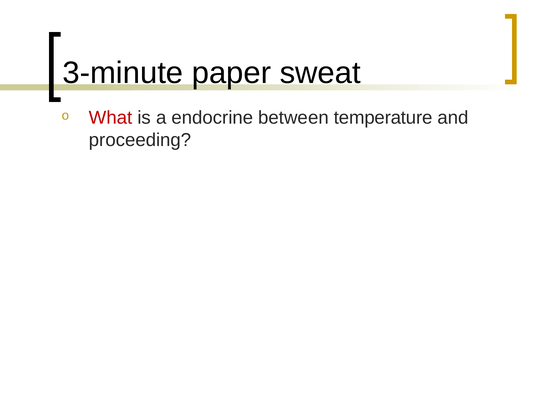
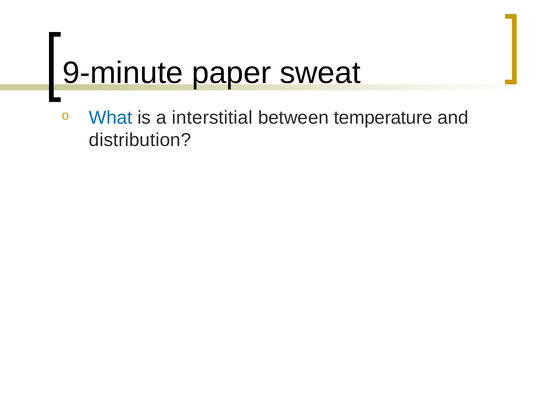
3-minute: 3-minute -> 9-minute (123, 73)
What colour: red -> blue (111, 118)
endocrine: endocrine -> interstitial (212, 118)
proceeding: proceeding -> distribution (140, 140)
